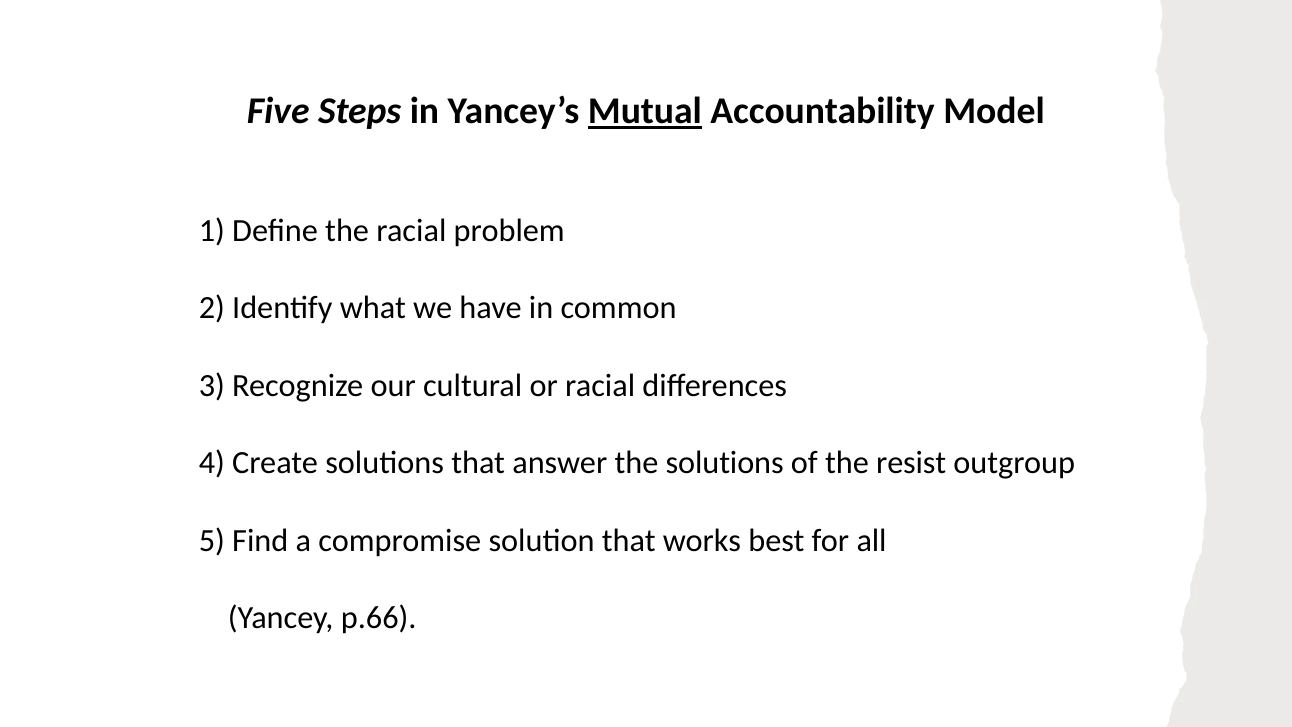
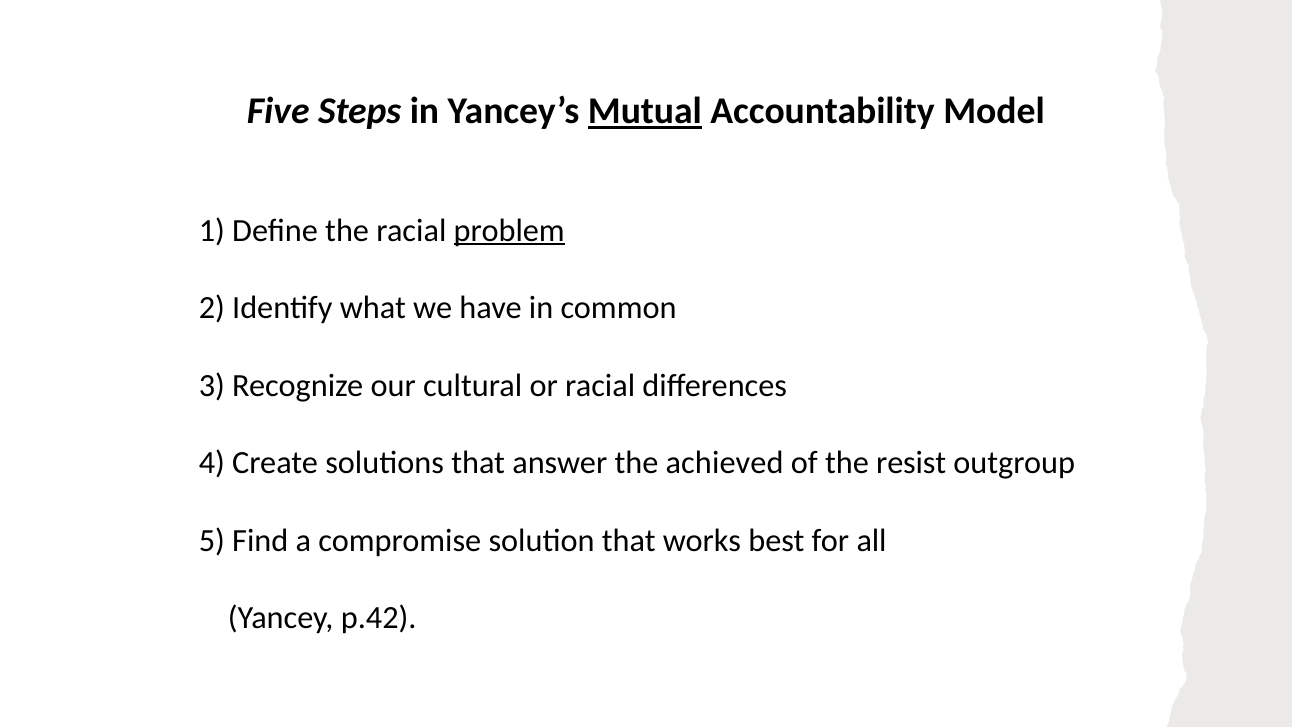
problem underline: none -> present (509, 230)
the solutions: solutions -> achieved (725, 463)
p.66: p.66 -> p.42 (379, 618)
